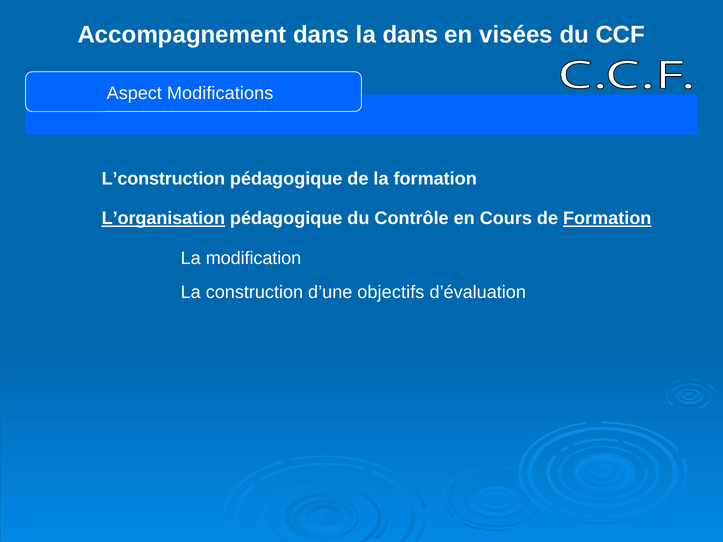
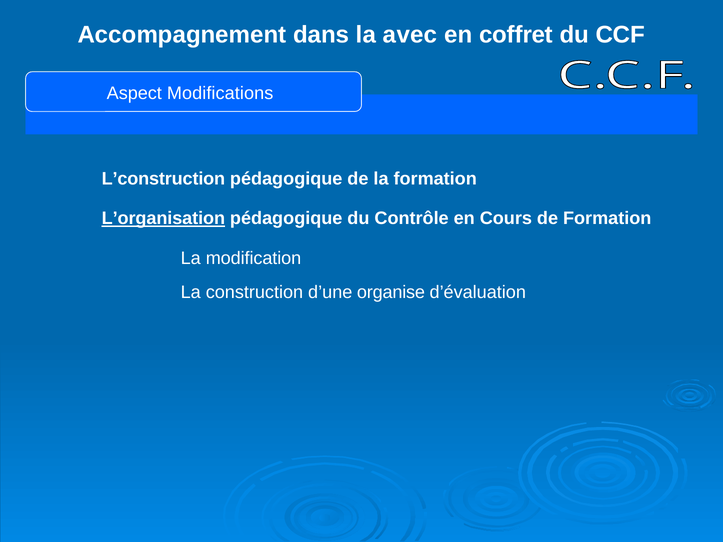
la dans: dans -> avec (410, 35)
visées: visées -> coffret (516, 35)
Formation underline: present -> none (607, 219)
objectifs: objectifs -> organise (391, 293)
